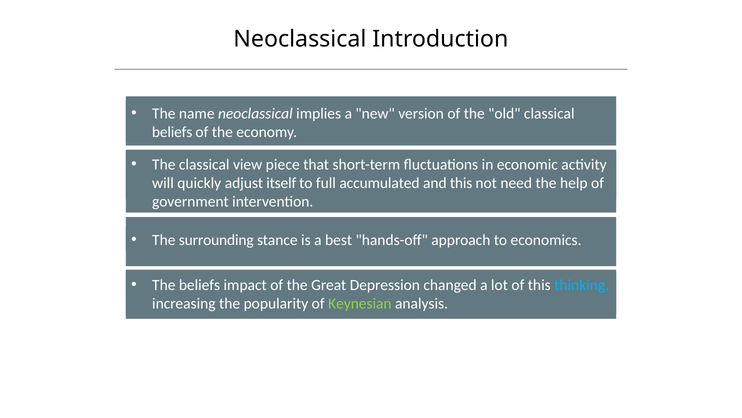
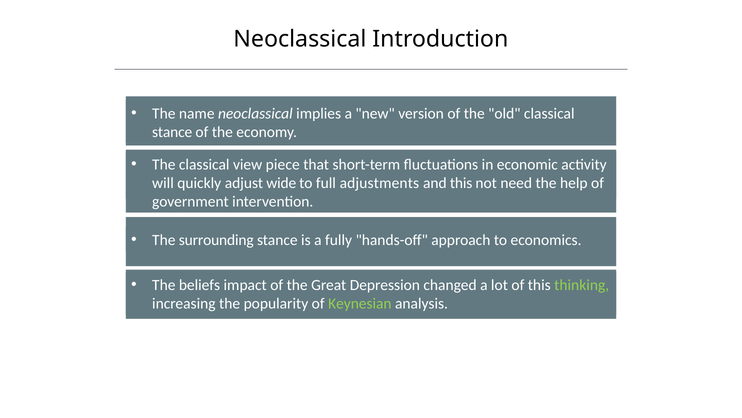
beliefs: beliefs -> stance (172, 132)
itself: itself -> wide (281, 183)
accumulated: accumulated -> adjustments (379, 183)
best: best -> fully (339, 240)
thinking colour: light blue -> light green (582, 285)
